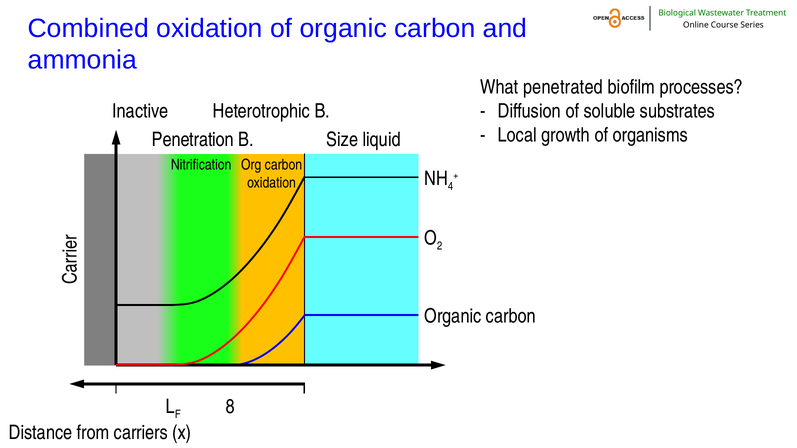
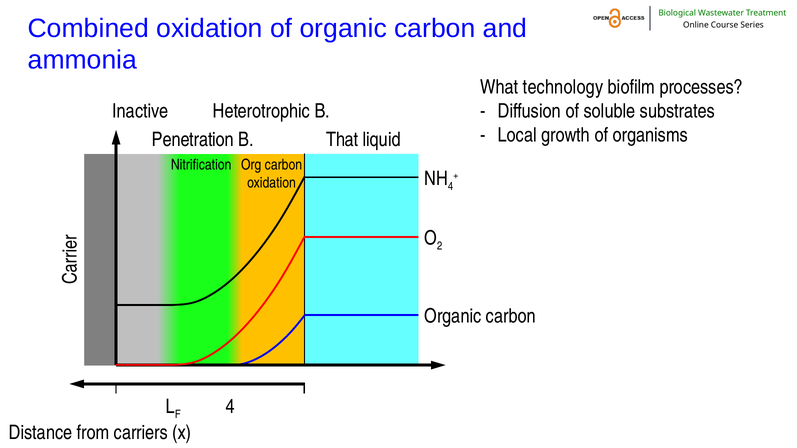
penetrated: penetrated -> technology (563, 87)
Size: Size -> That (342, 140)
8: 8 -> 4 (230, 407)
